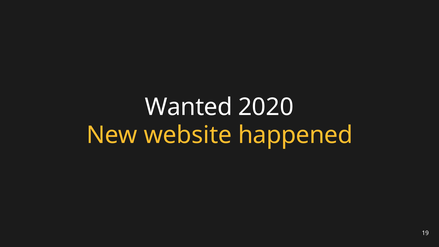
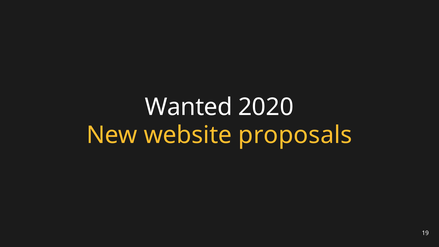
happened: happened -> proposals (295, 135)
